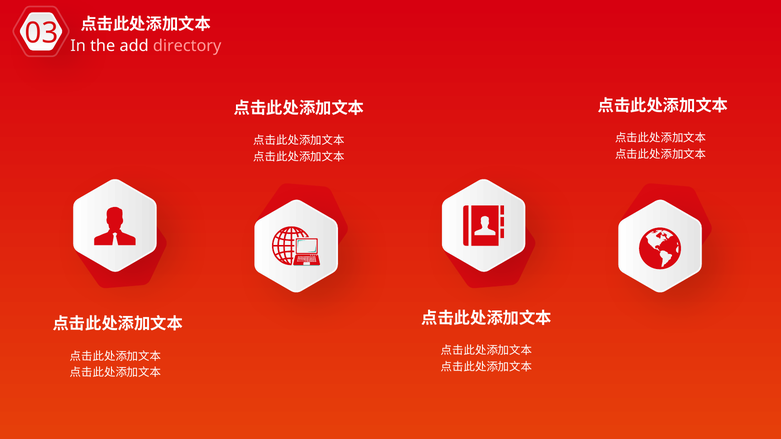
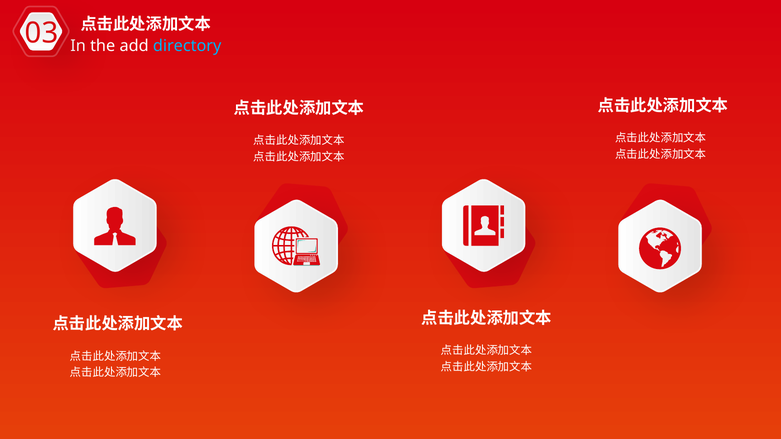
directory colour: pink -> light blue (187, 46)
